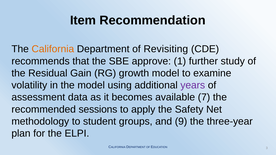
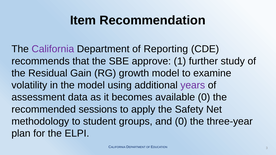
California colour: orange -> purple (53, 49)
Revisiting: Revisiting -> Reporting (166, 49)
available 7: 7 -> 0 (204, 97)
and 9: 9 -> 0 (181, 122)
